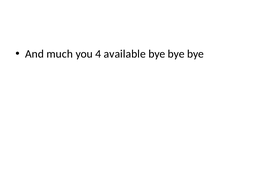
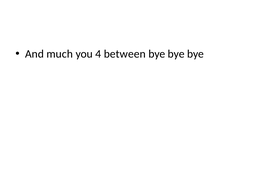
available: available -> between (125, 54)
